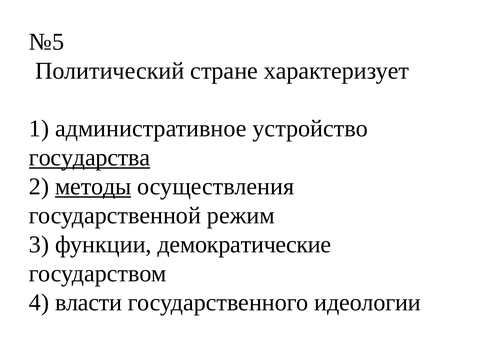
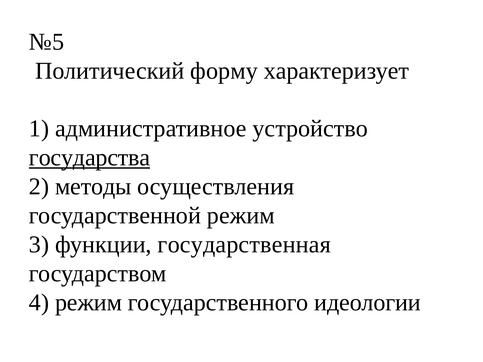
стране: стране -> форму (224, 71)
методы underline: present -> none (93, 187)
демократические: демократические -> государственная (244, 245)
4 власти: власти -> режим (89, 303)
